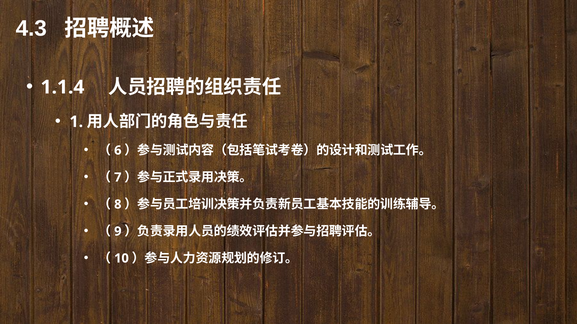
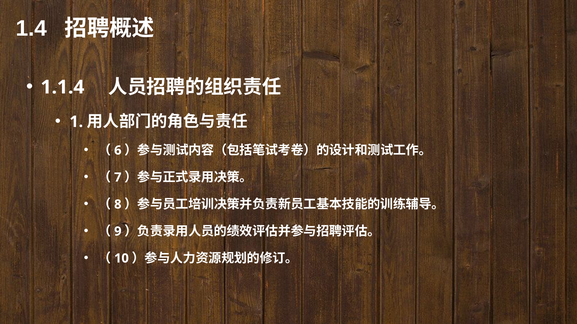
4.3: 4.3 -> 1.4 (31, 28)
